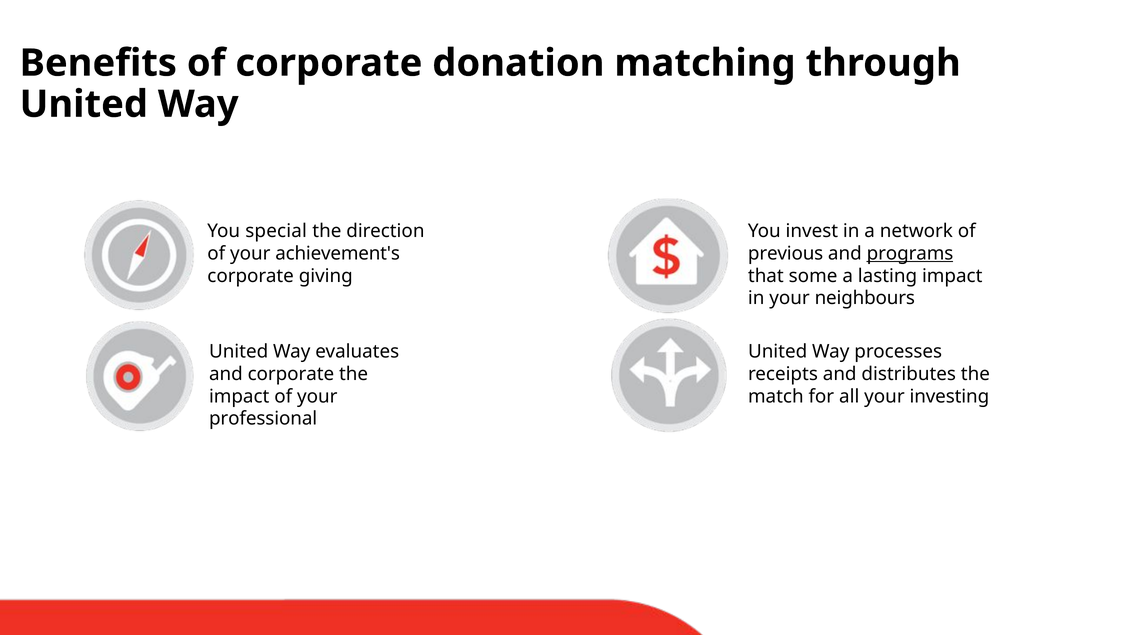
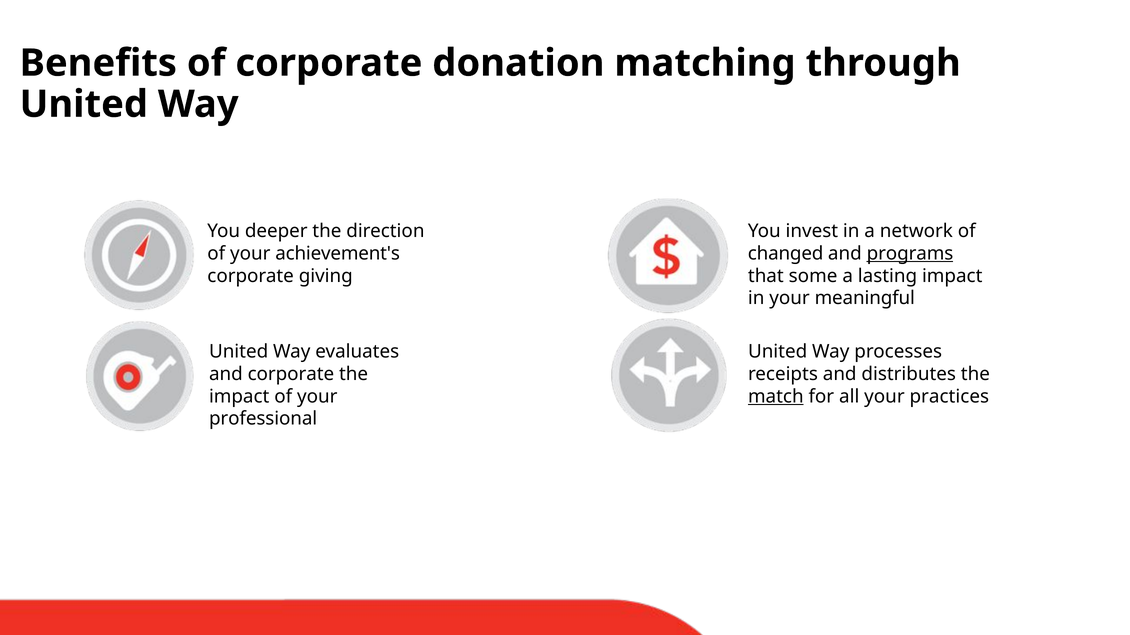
special: special -> deeper (276, 232)
previous: previous -> changed (786, 254)
neighbours: neighbours -> meaningful (865, 299)
match underline: none -> present (776, 397)
investing: investing -> practices (949, 397)
